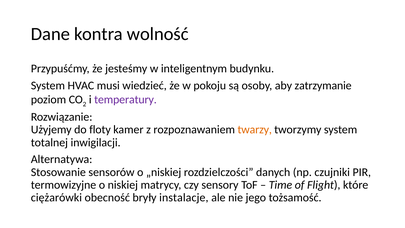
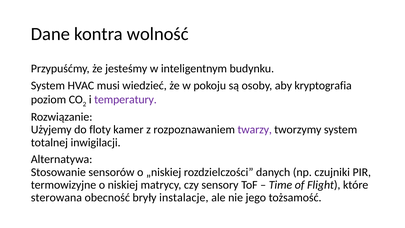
zatrzymanie: zatrzymanie -> kryptografia (323, 85)
twarzy colour: orange -> purple (255, 130)
ciężarówki: ciężarówki -> sterowana (56, 197)
